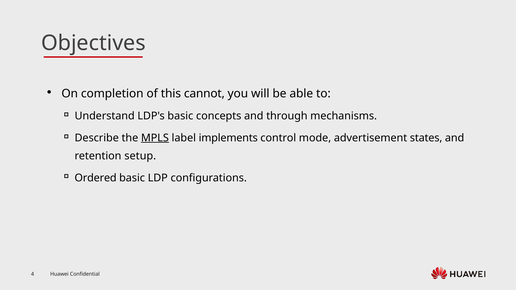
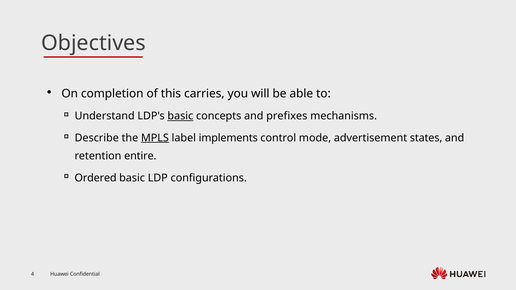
cannot: cannot -> carries (204, 94)
basic underline: none -> present (180, 116)
through: through -> prefixes (287, 116)
setup: setup -> entire (140, 156)
